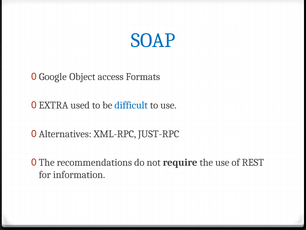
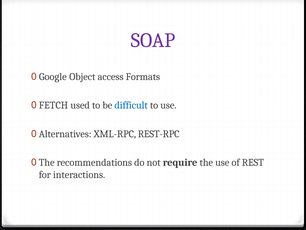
SOAP colour: blue -> purple (153, 40)
EXTRA: EXTRA -> FETCH (53, 105)
JUST-RPC: JUST-RPC -> REST-RPC (159, 134)
information: information -> interactions (79, 174)
